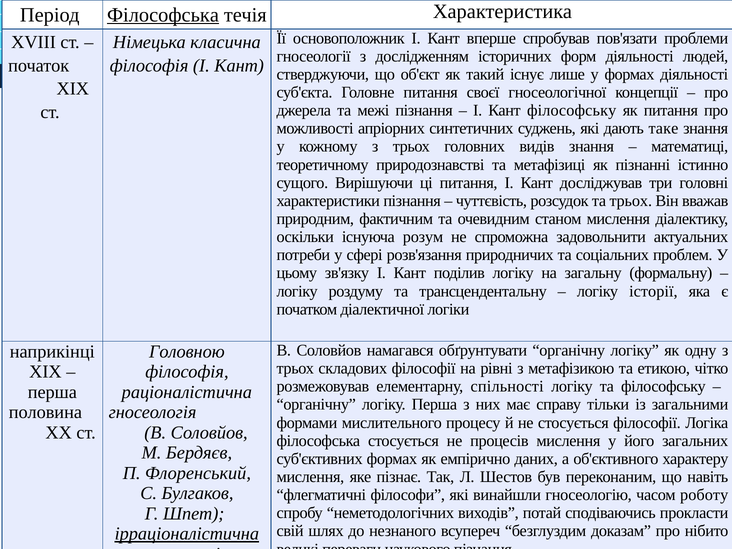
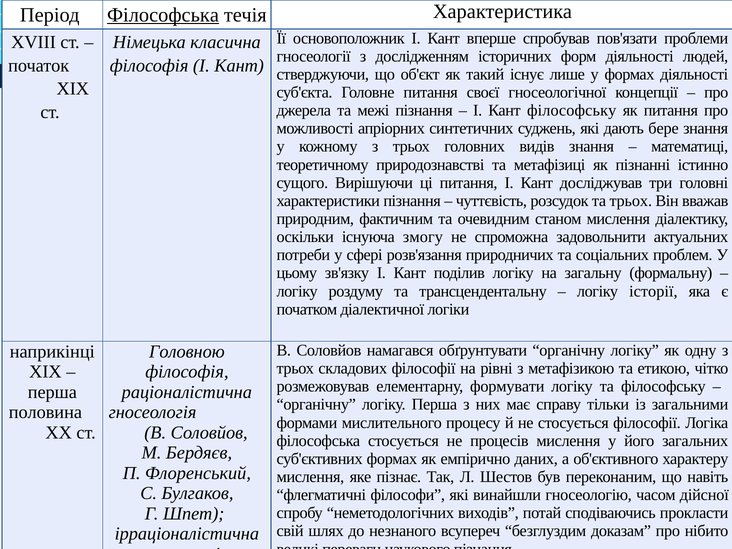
таке: таке -> бере (664, 129)
розум: розум -> змогу (423, 237)
спільності: спільності -> формувати (507, 387)
роботу: роботу -> дійсної (704, 495)
ірраціоналістична underline: present -> none (187, 534)
